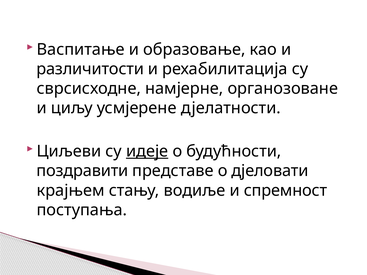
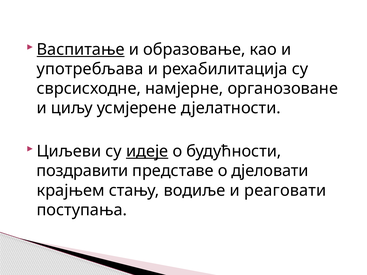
Васпитање underline: none -> present (81, 49)
различитости: различитости -> употребљава (90, 69)
спремност: спремност -> реаговати (285, 191)
